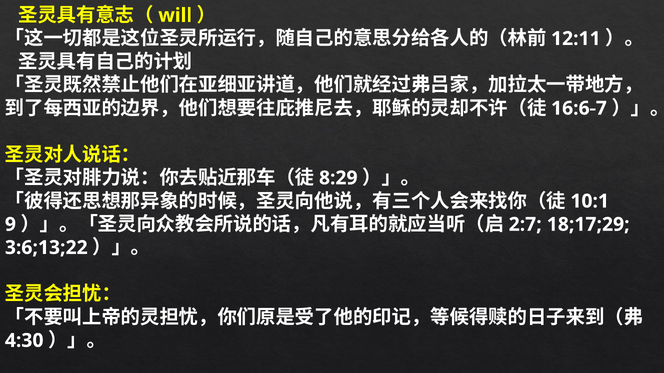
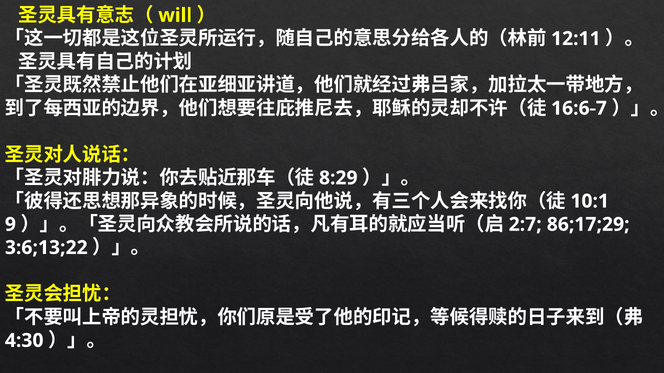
18;17;29: 18;17;29 -> 86;17;29 (588, 225)
